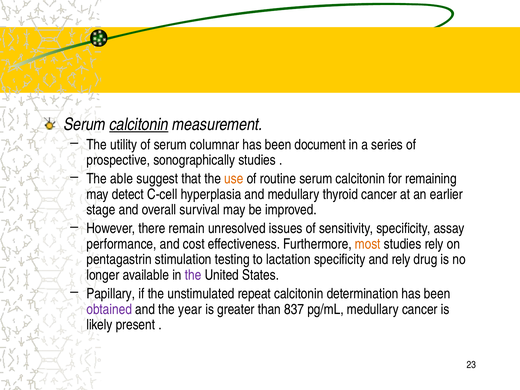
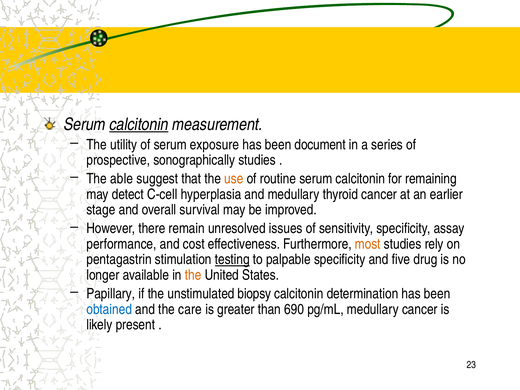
columnar: columnar -> exposure (215, 145)
testing underline: none -> present (232, 260)
lactation: lactation -> palpable (288, 260)
and rely: rely -> five (401, 260)
the colour: purple -> orange (193, 275)
repeat: repeat -> biopsy (254, 294)
obtained colour: purple -> blue (109, 309)
year: year -> care (190, 309)
837: 837 -> 690 (294, 309)
